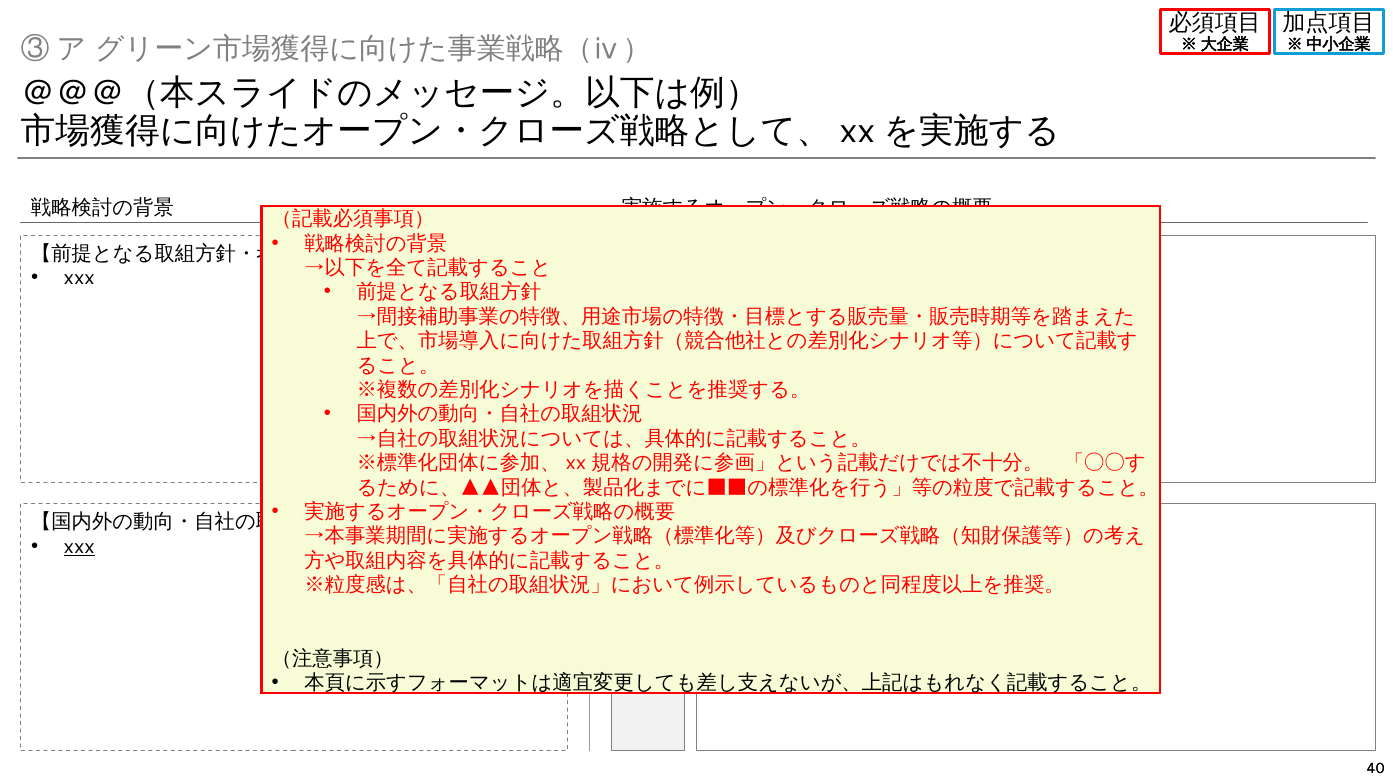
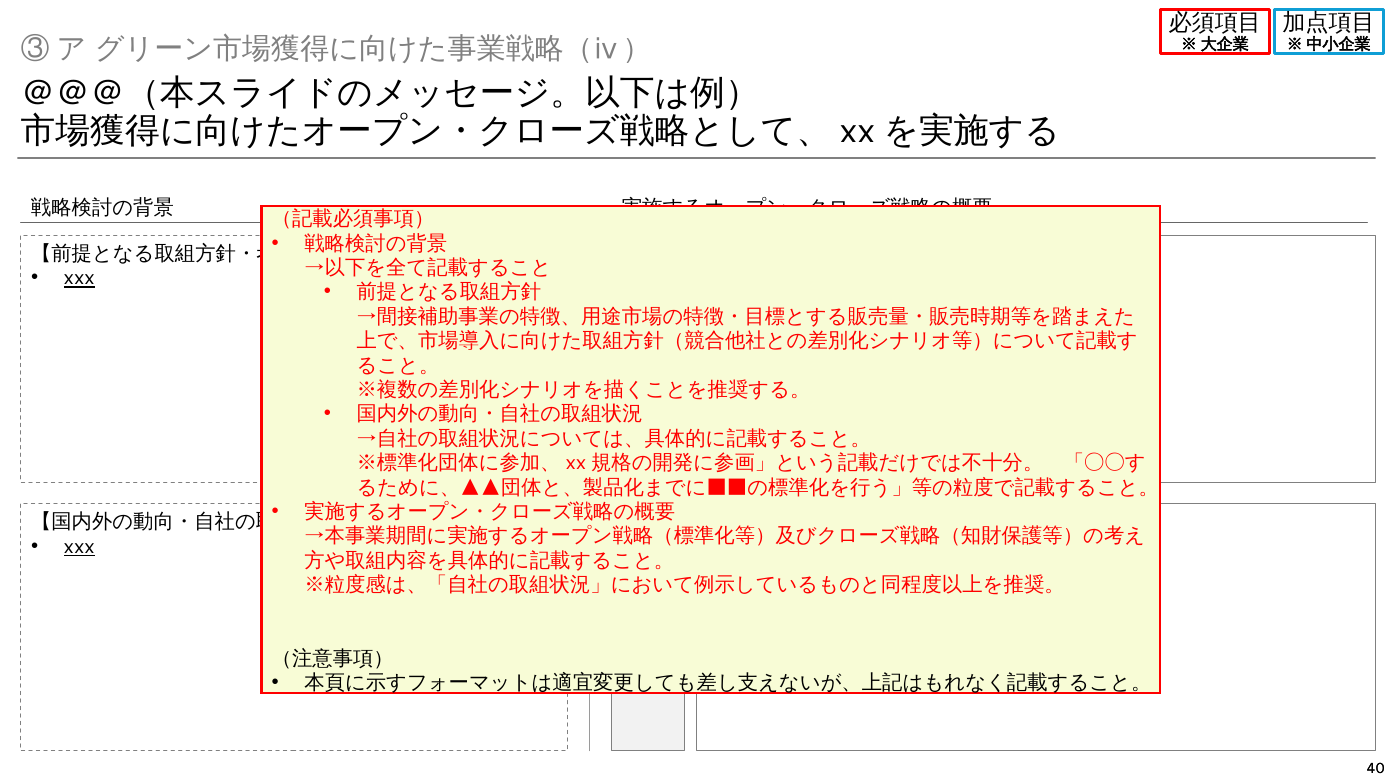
xxx underline: none -> present (79, 278)
